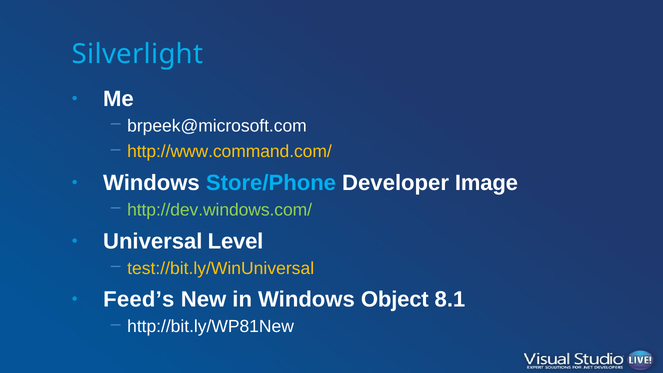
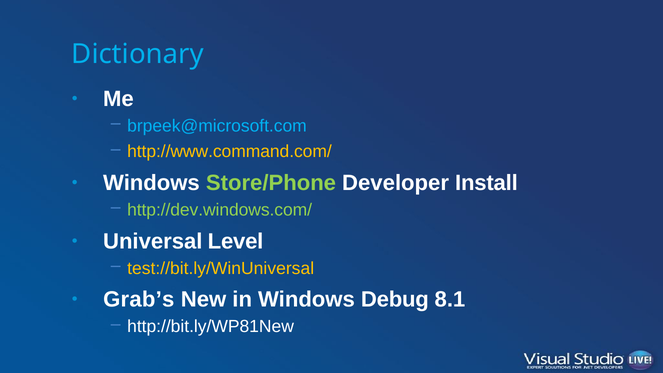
Silverlight: Silverlight -> Dictionary (138, 54)
brpeek@microsoft.com colour: white -> light blue (217, 126)
Store/Phone colour: light blue -> light green (271, 183)
Image: Image -> Install (486, 183)
Feed’s: Feed’s -> Grab’s (139, 300)
Object: Object -> Debug (395, 300)
